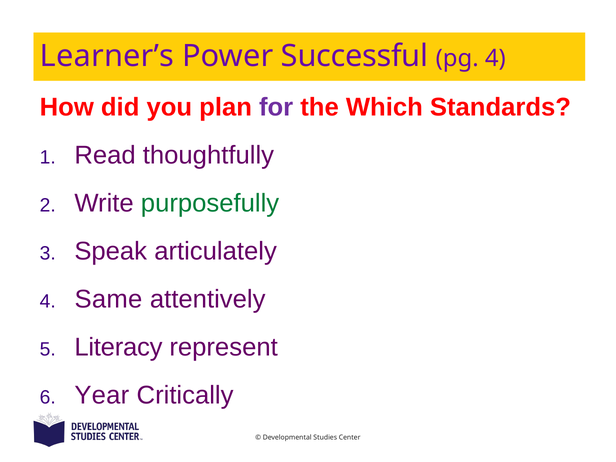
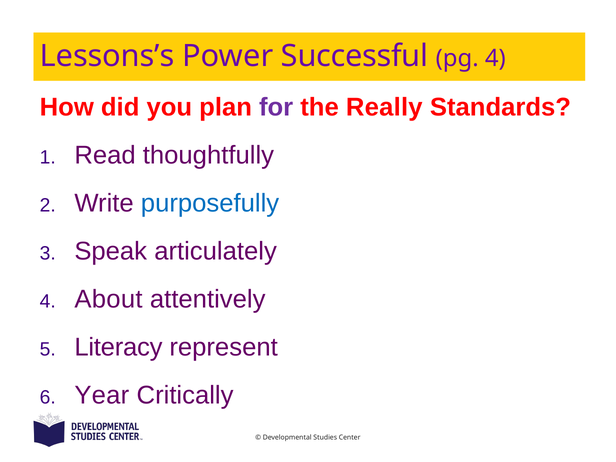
Learner’s: Learner’s -> Lessons’s (107, 56)
Which: Which -> Really (384, 108)
purposefully colour: green -> blue (210, 203)
Same: Same -> About (109, 299)
